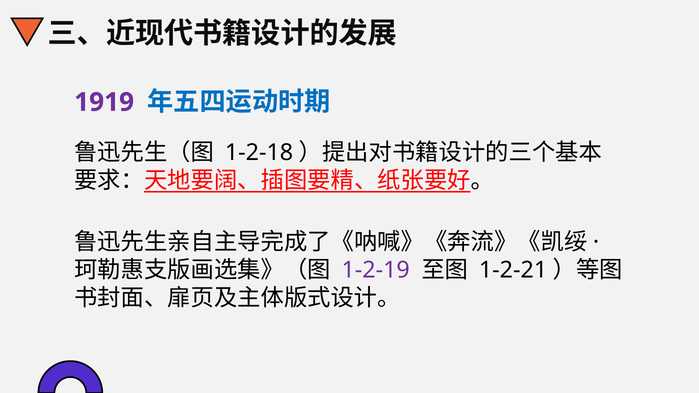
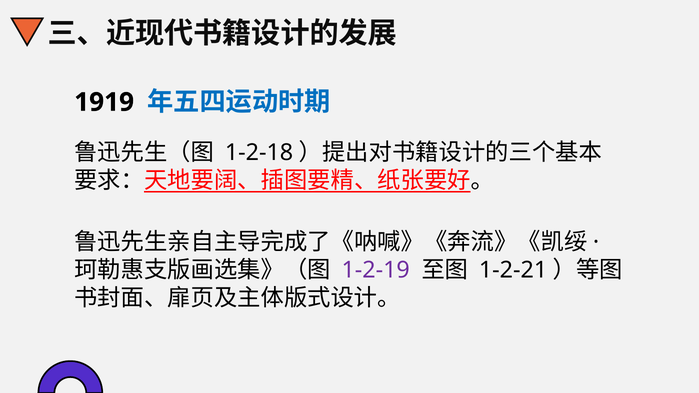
1919 colour: purple -> black (104, 102)
